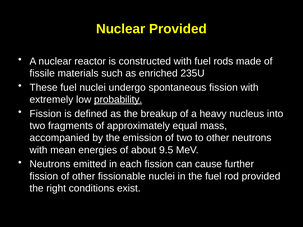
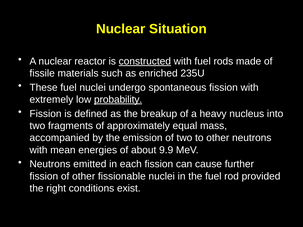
Nuclear Provided: Provided -> Situation (178, 29)
constructed underline: none -> present (145, 61)
9.5: 9.5 -> 9.9 (166, 150)
